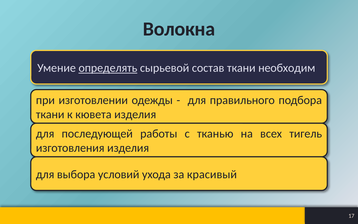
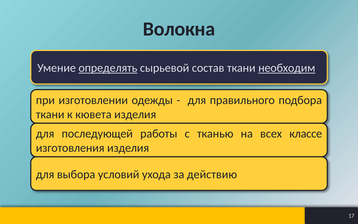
необходим underline: none -> present (287, 68)
тигель: тигель -> классе (306, 134)
красивый: красивый -> действию (212, 174)
